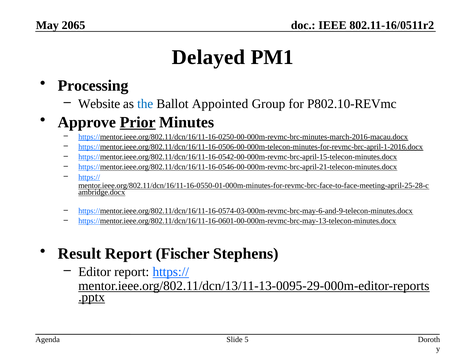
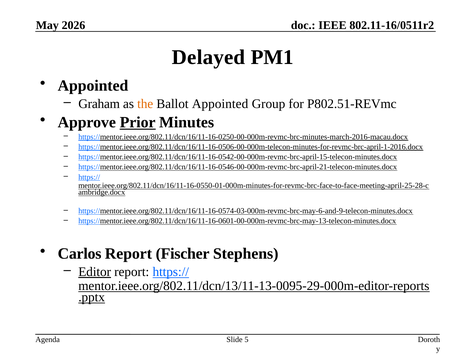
2065: 2065 -> 2026 (73, 25)
Processing: Processing -> Appointed (93, 85)
Website: Website -> Graham (99, 104)
the colour: blue -> orange (145, 104)
P802.10-REVmc: P802.10-REVmc -> P802.51-REVmc (352, 104)
Result: Result -> Carlos (80, 253)
Editor underline: none -> present (95, 271)
